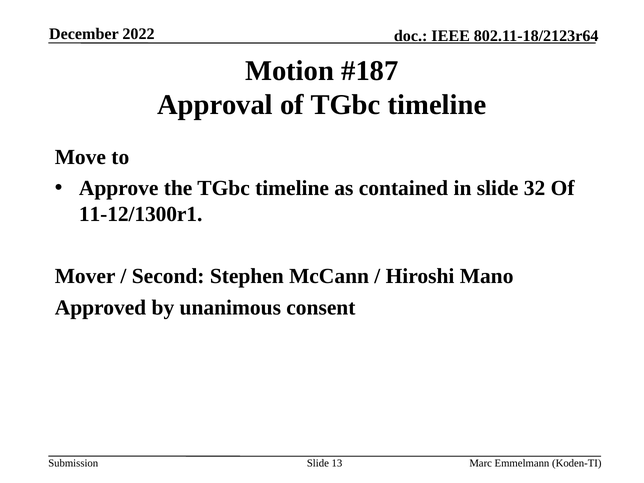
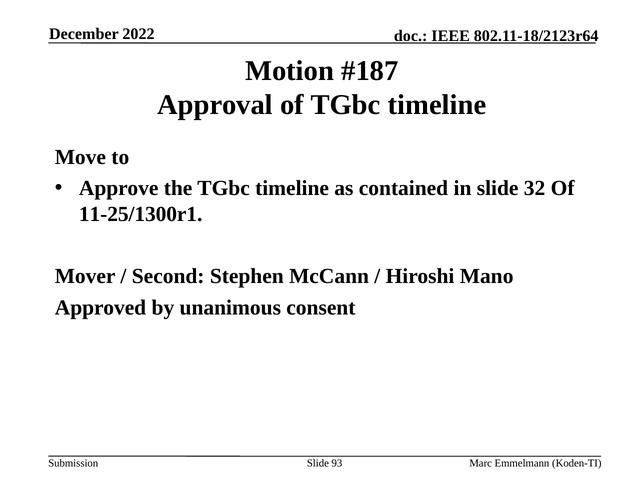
11-12/1300r1: 11-12/1300r1 -> 11-25/1300r1 (141, 214)
13: 13 -> 93 (337, 463)
